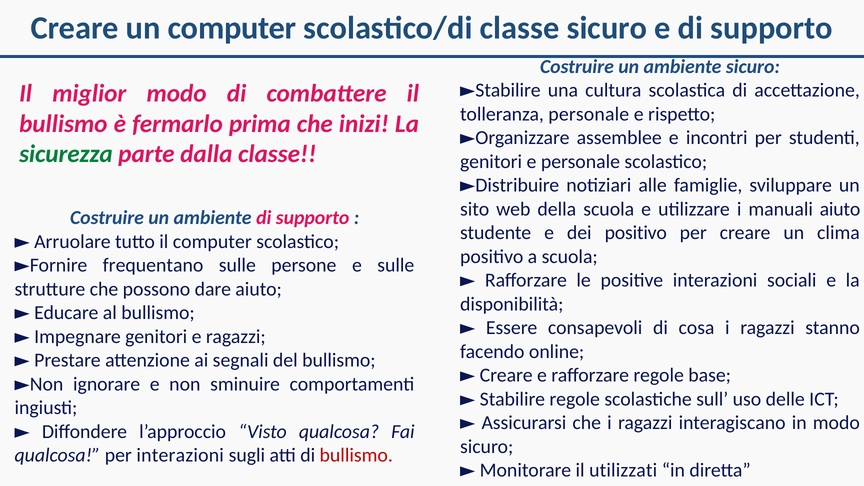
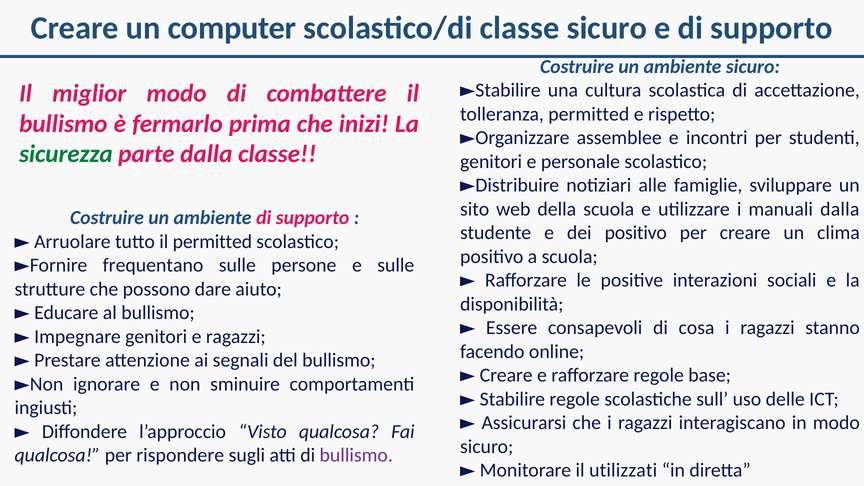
tolleranza personale: personale -> permitted (589, 114)
manuali aiuto: aiuto -> dalla (840, 209)
il computer: computer -> permitted (212, 242)
per interazioni: interazioni -> rispondere (180, 455)
bullismo colour: red -> purple (356, 455)
